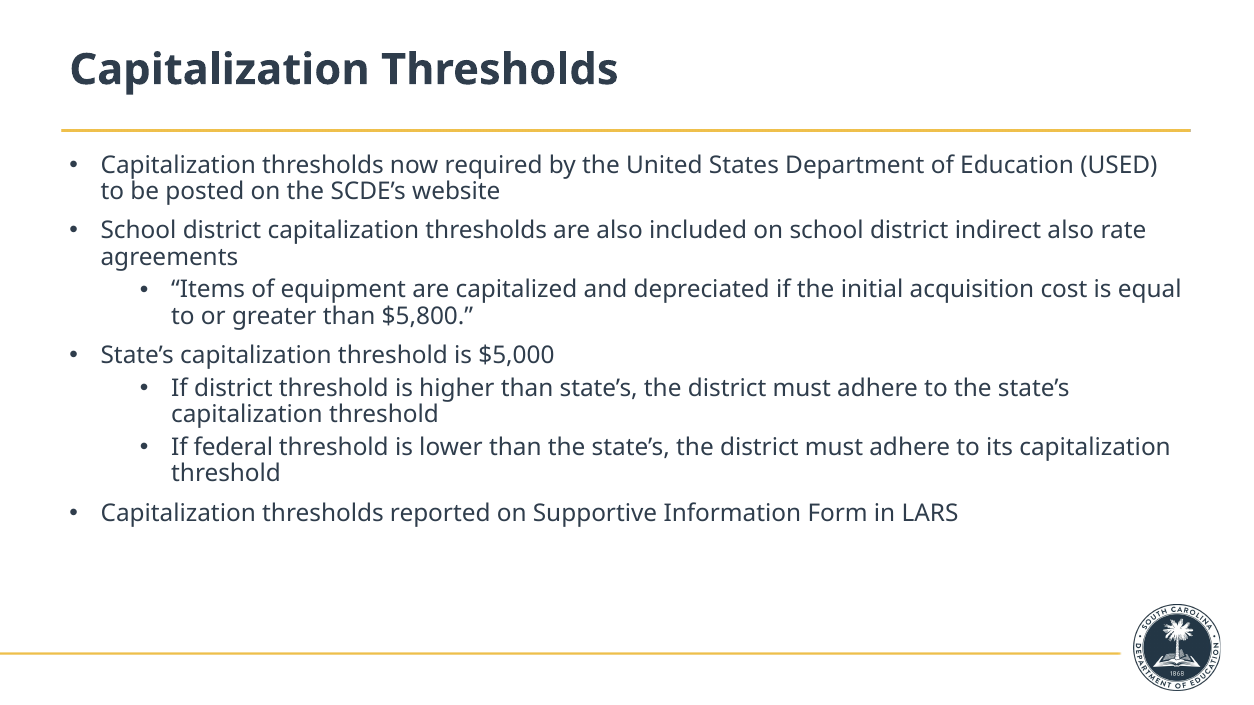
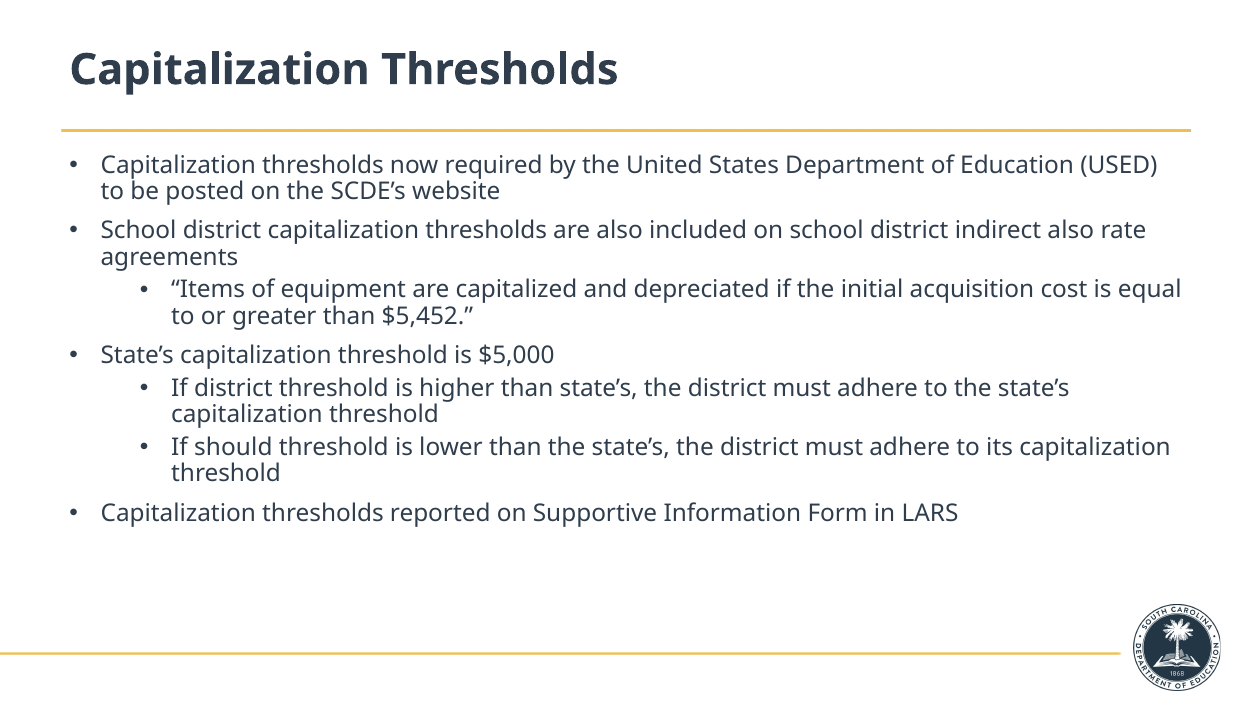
$5,800: $5,800 -> $5,452 (427, 316)
federal: federal -> should (233, 448)
